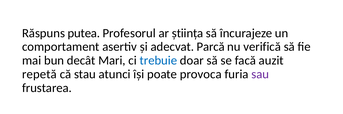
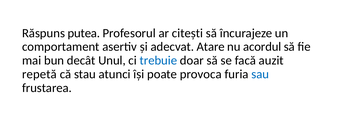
știința: știința -> citești (188, 33)
Parcă: Parcă -> Atare (211, 47)
verifică: verifică -> acordul (262, 47)
Mari: Mari -> Unul (112, 61)
sau colour: purple -> blue (260, 74)
